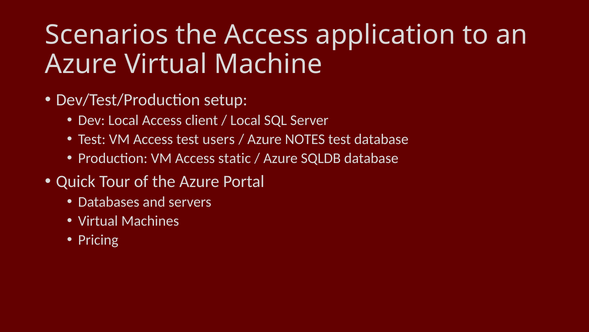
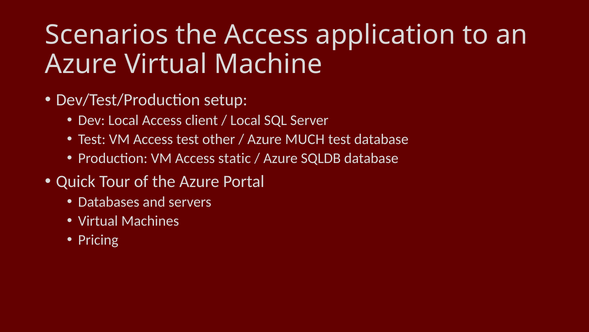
users: users -> other (219, 139)
NOTES: NOTES -> MUCH (305, 139)
